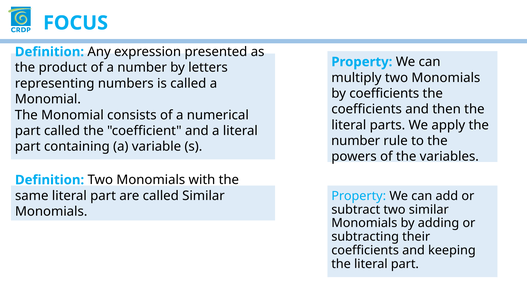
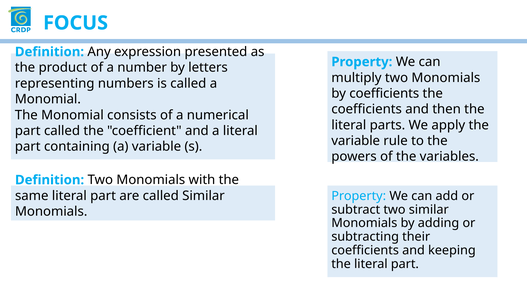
number: number -> variable (356, 141)
